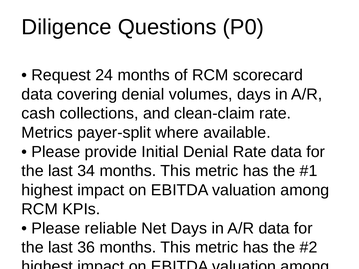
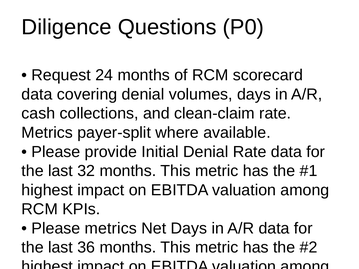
34: 34 -> 32 (86, 171)
Please reliable: reliable -> metrics (111, 228)
